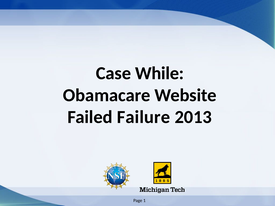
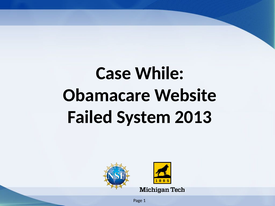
Failure: Failure -> System (144, 117)
